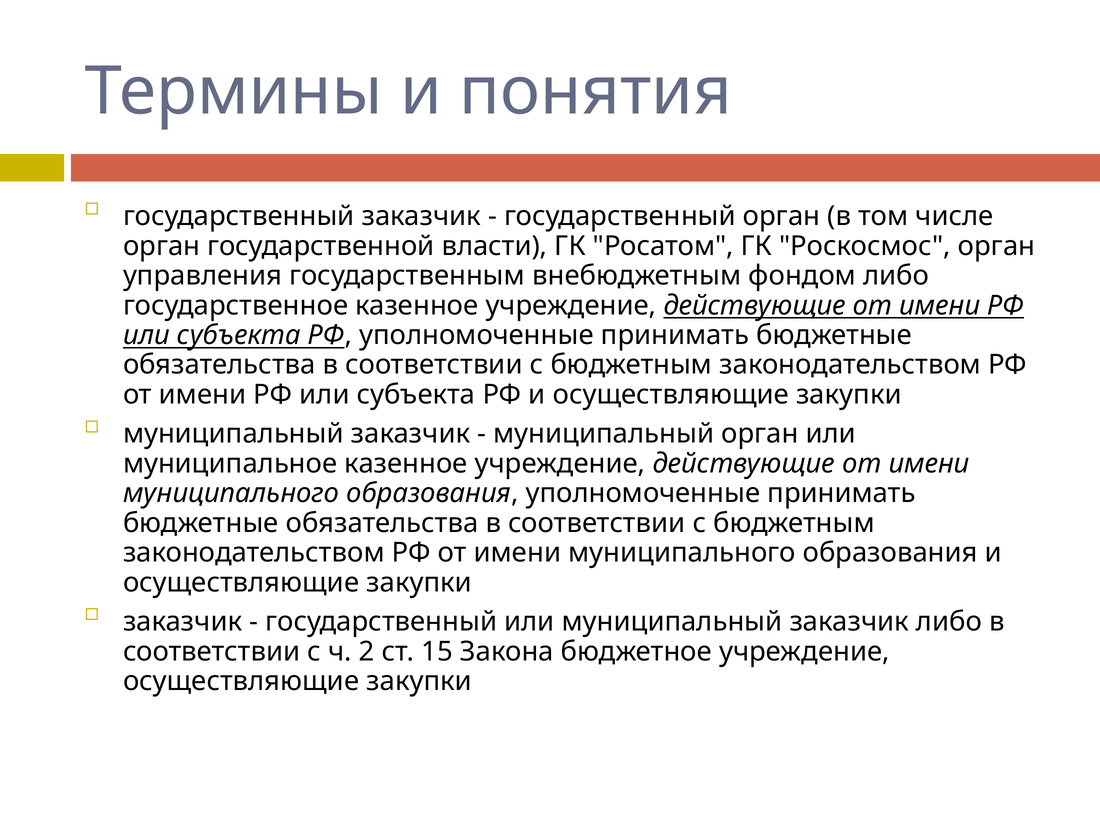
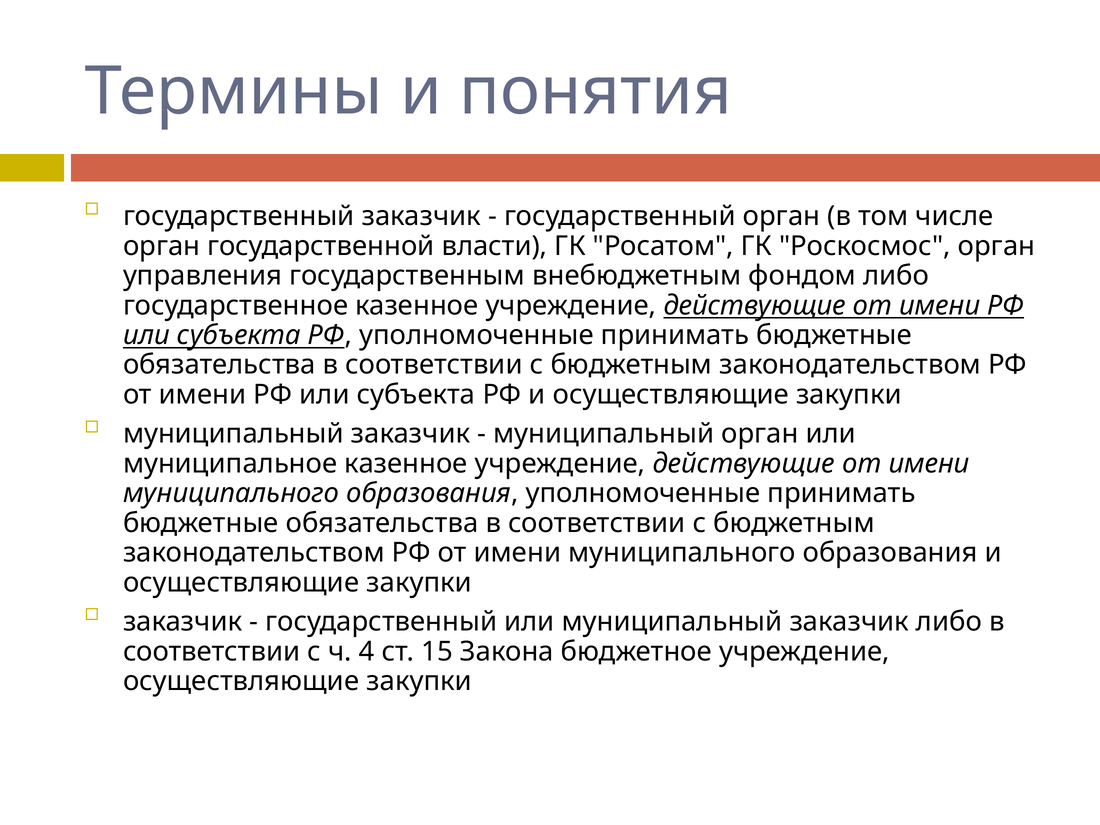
2: 2 -> 4 (367, 651)
